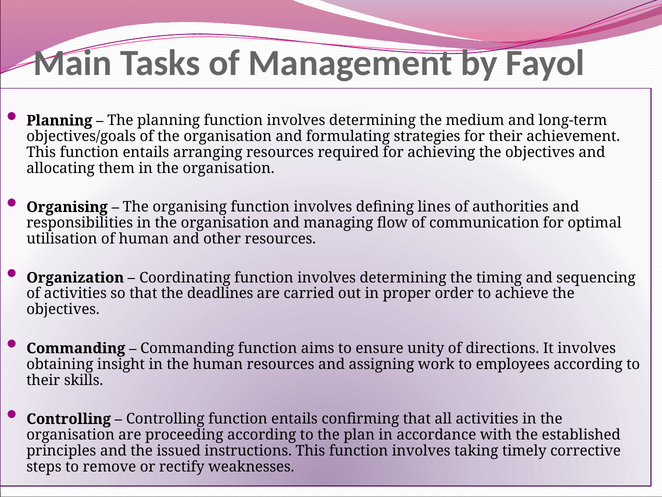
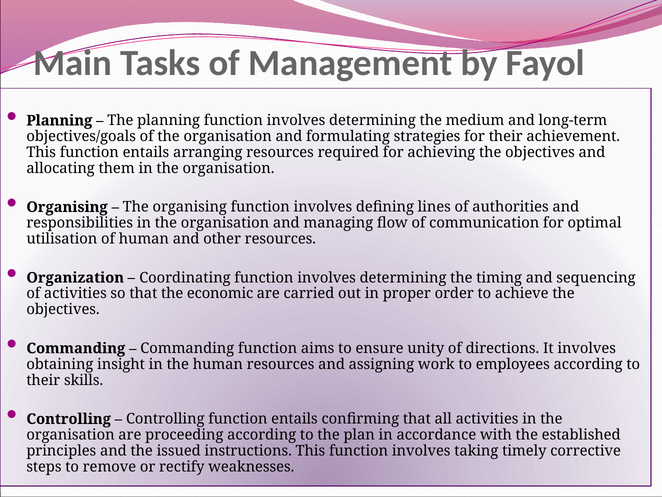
deadlines: deadlines -> economic (220, 293)
